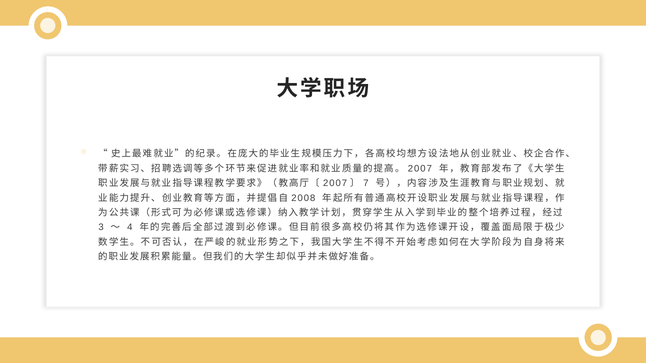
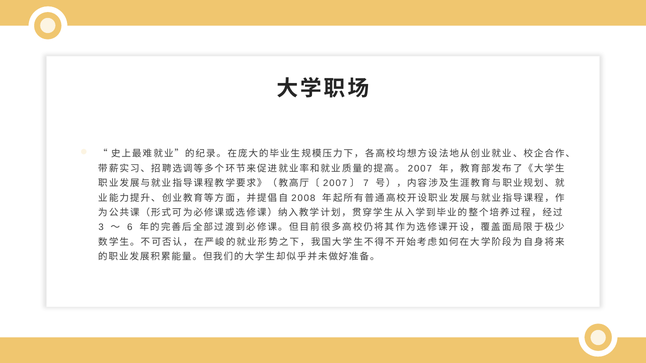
4: 4 -> 6 (130, 227)
